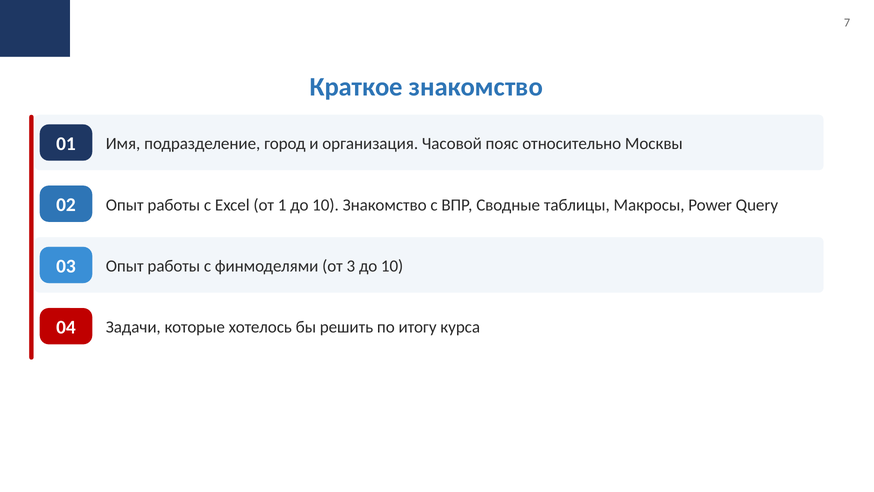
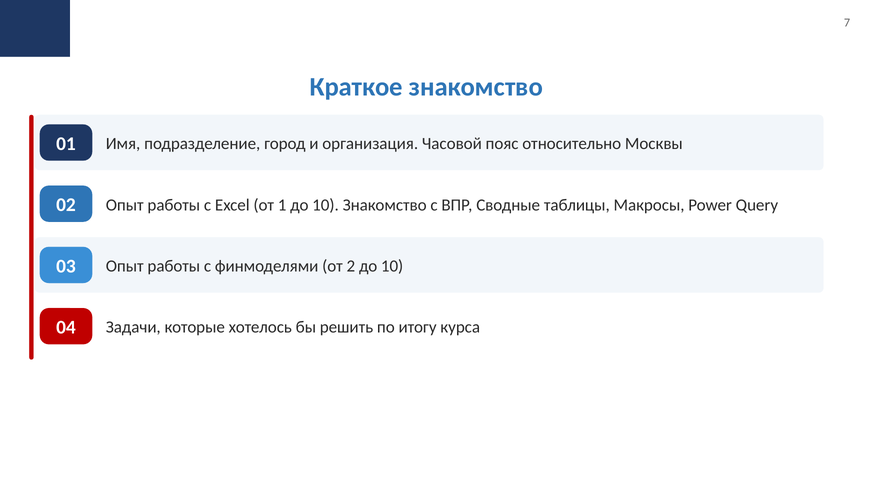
3: 3 -> 2 (351, 266)
